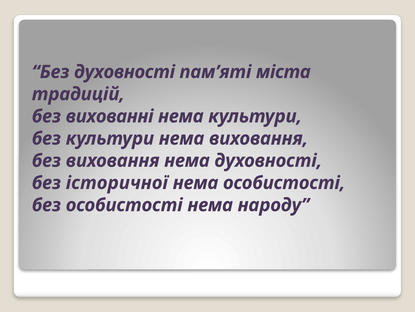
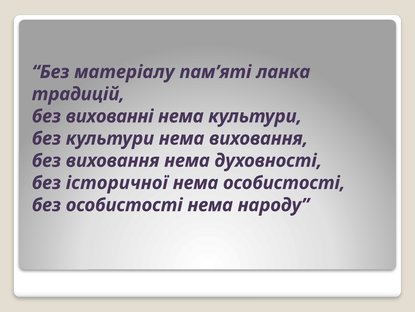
Без духовності: духовності -> матеріалу (124, 72)
міста: міста -> ланка (283, 72)
